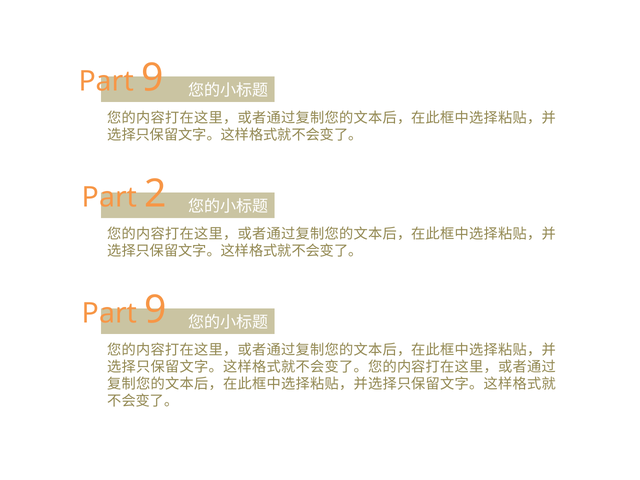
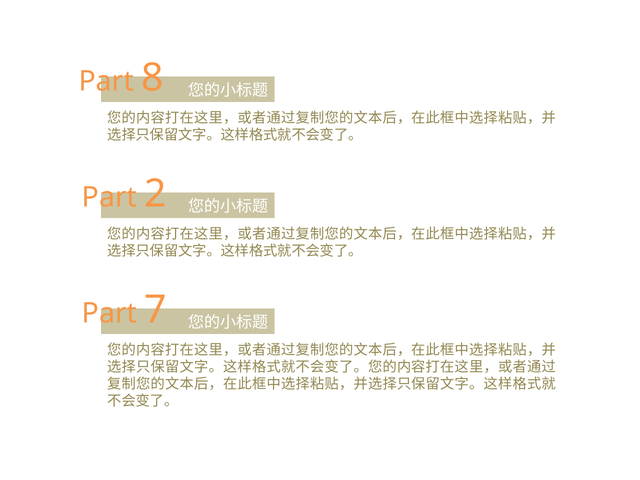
9: 9 -> 8 (153, 78)
9: 9 -> 7 (156, 310)
